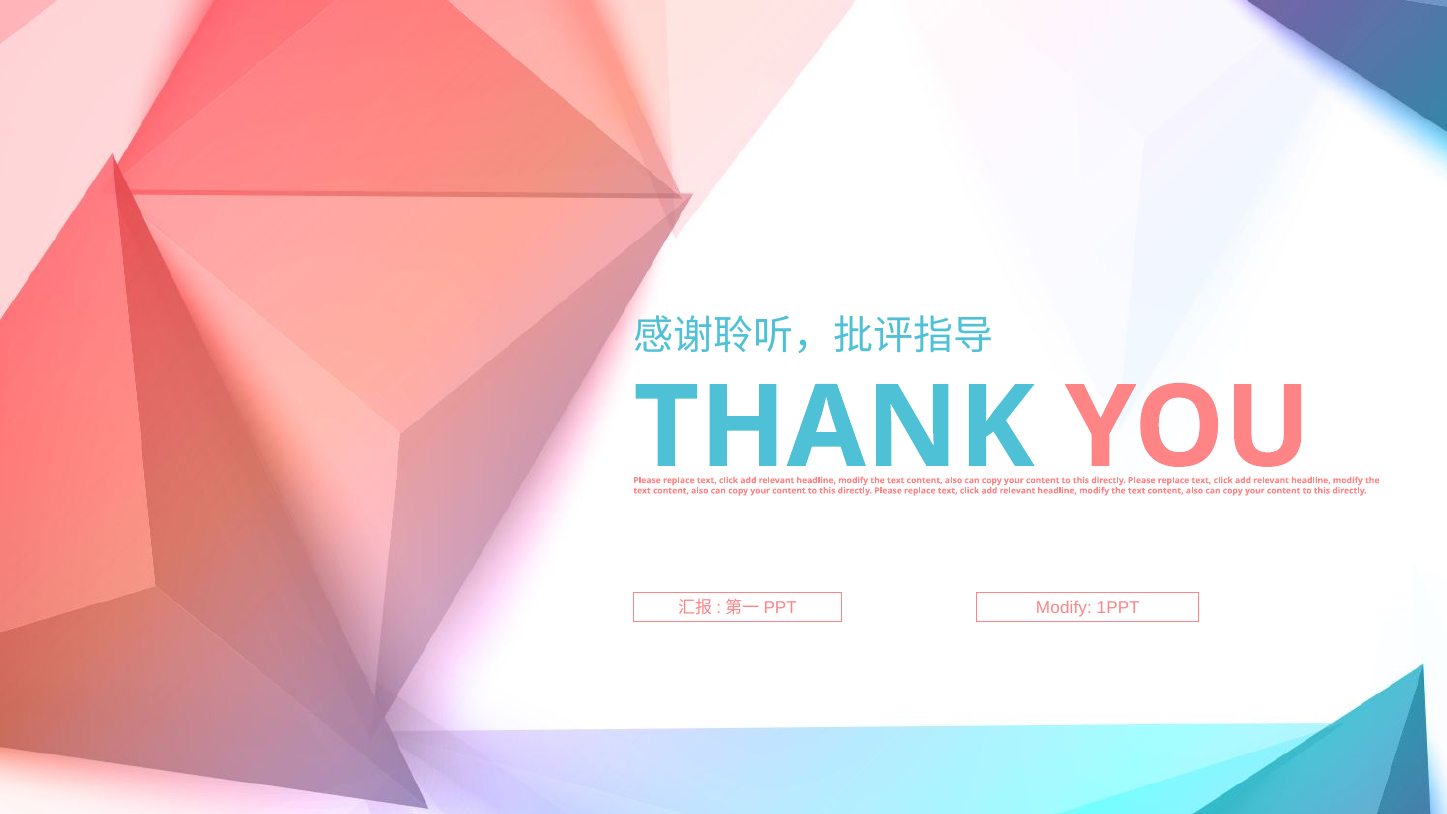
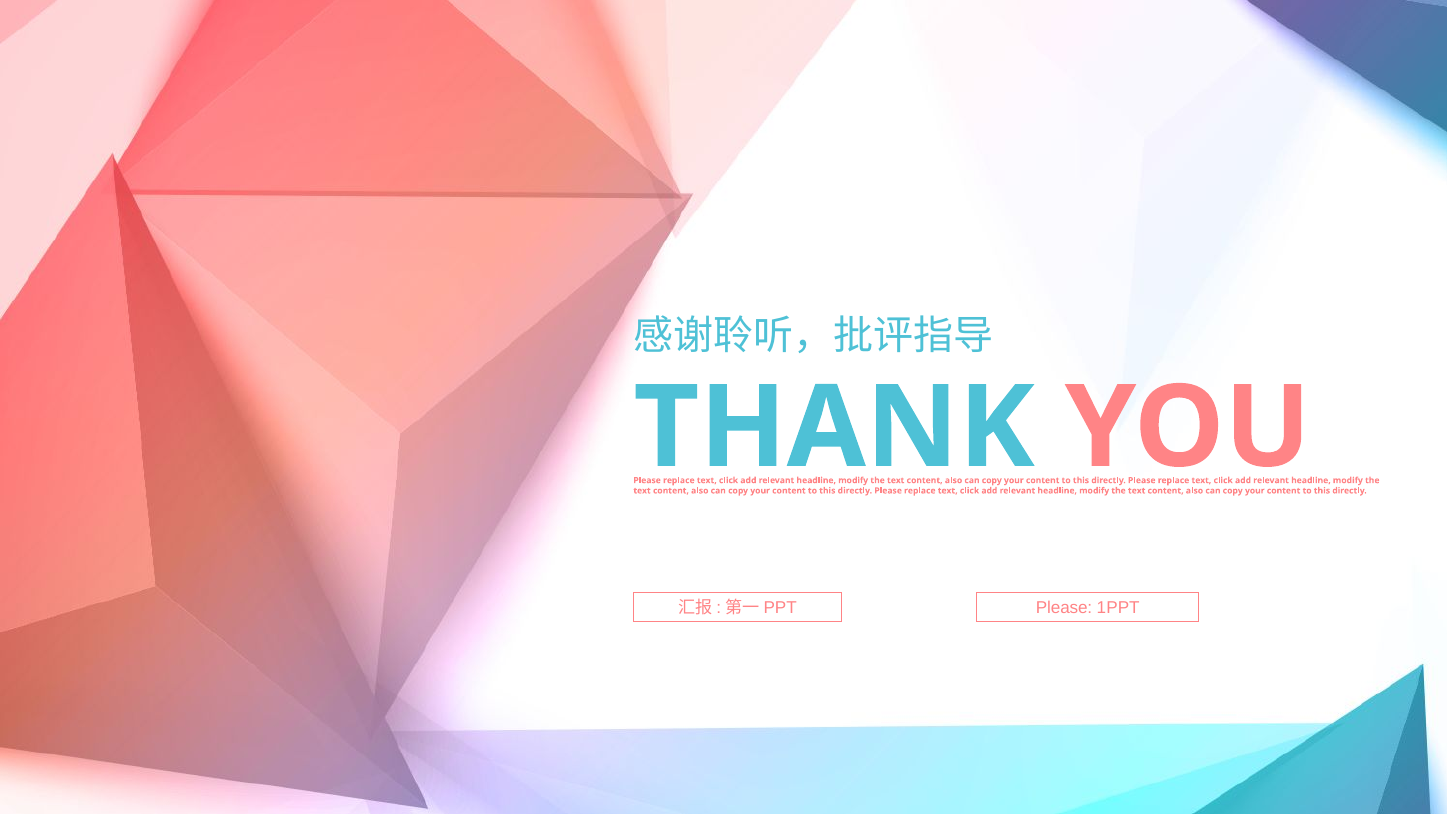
Modify: Modify -> Please (1064, 608)
